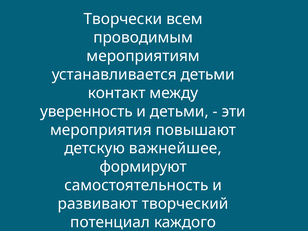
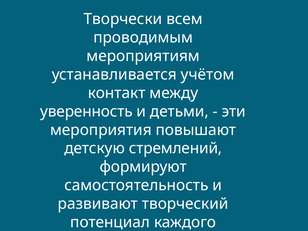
устанавливается детьми: детьми -> учётом (208, 74)
важнейшее: важнейшее -> стремлений (175, 148)
